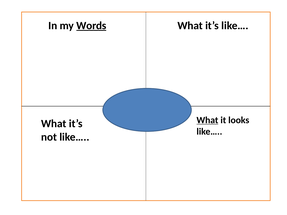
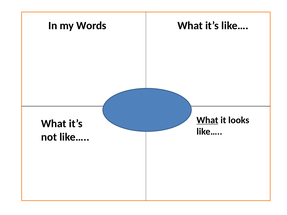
Words underline: present -> none (91, 26)
